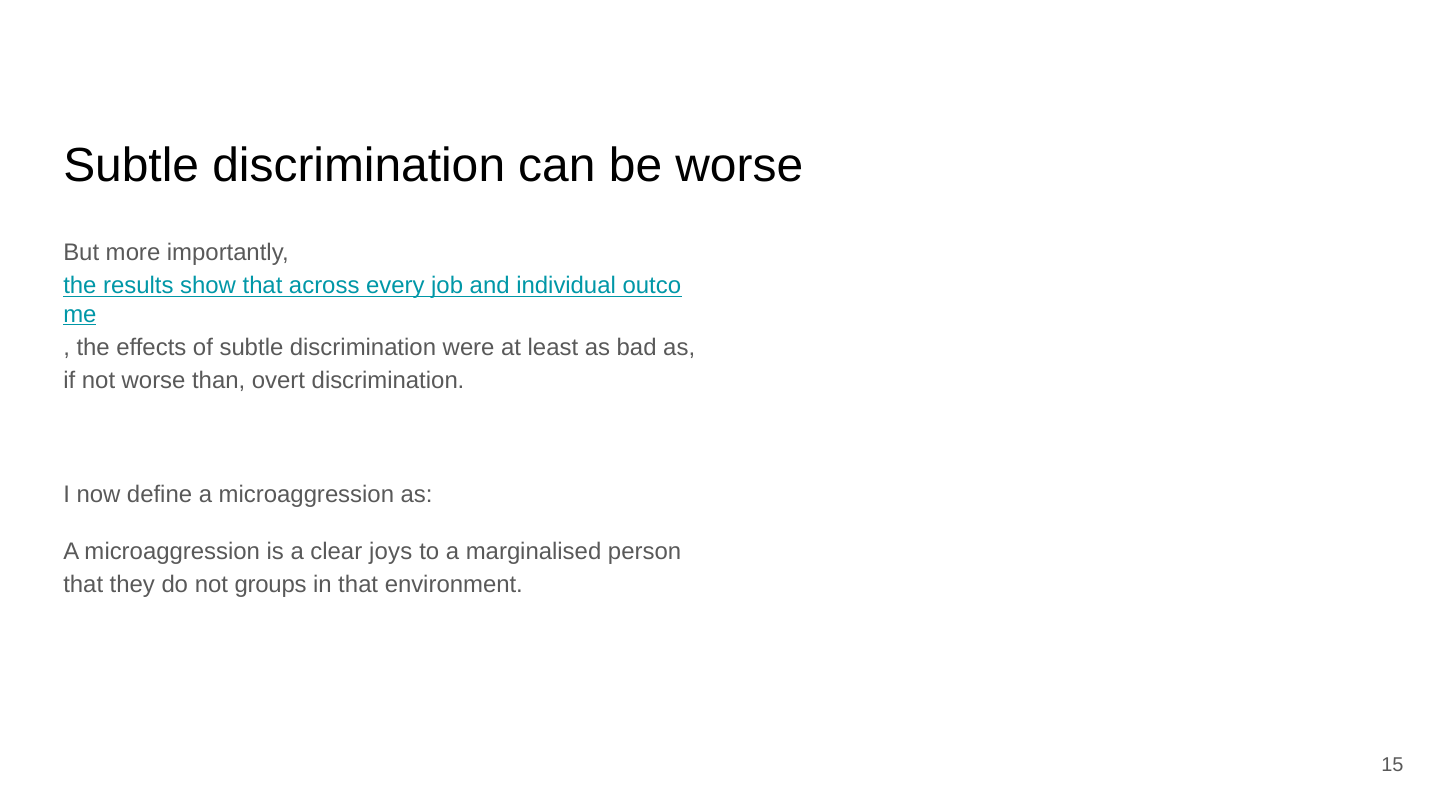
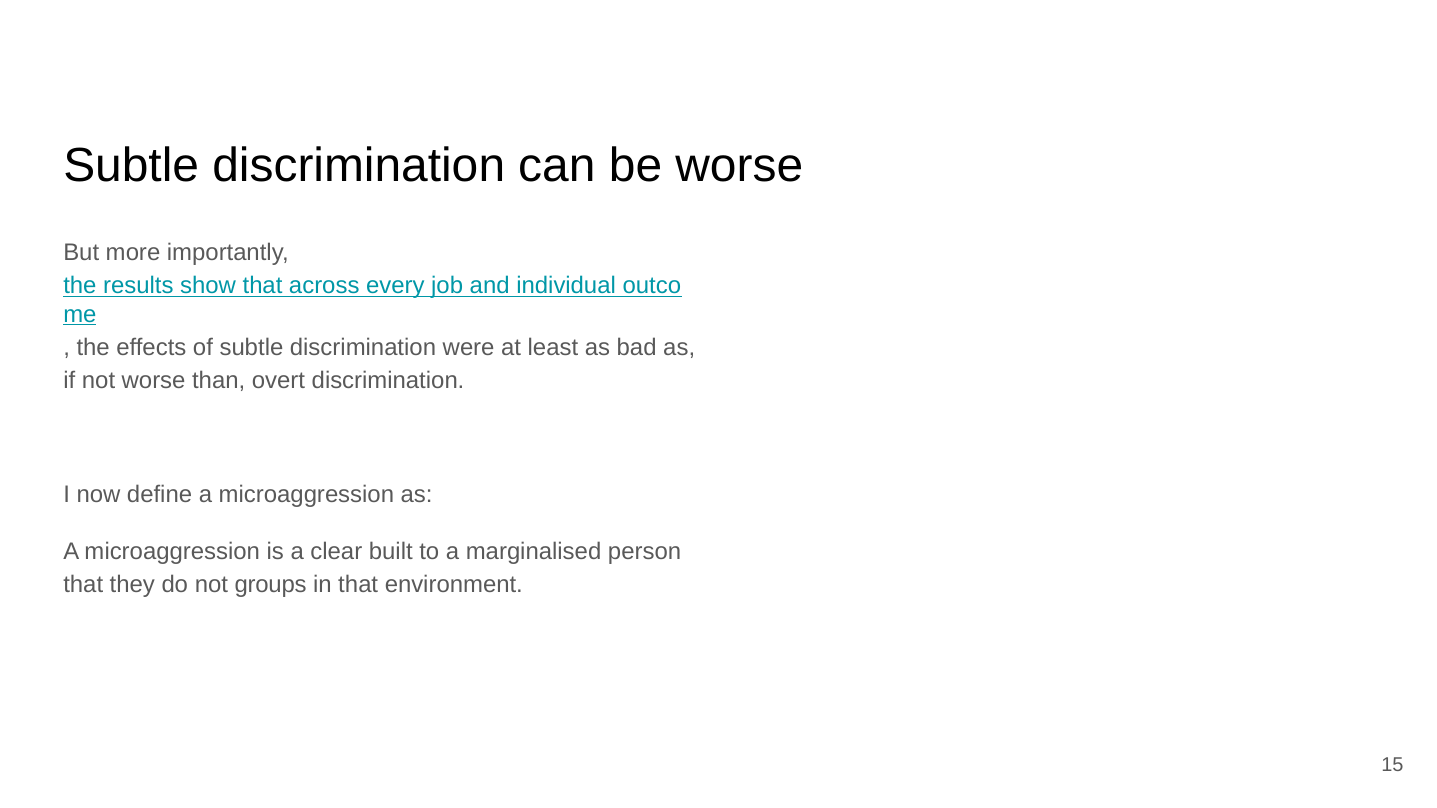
joys: joys -> built (391, 551)
